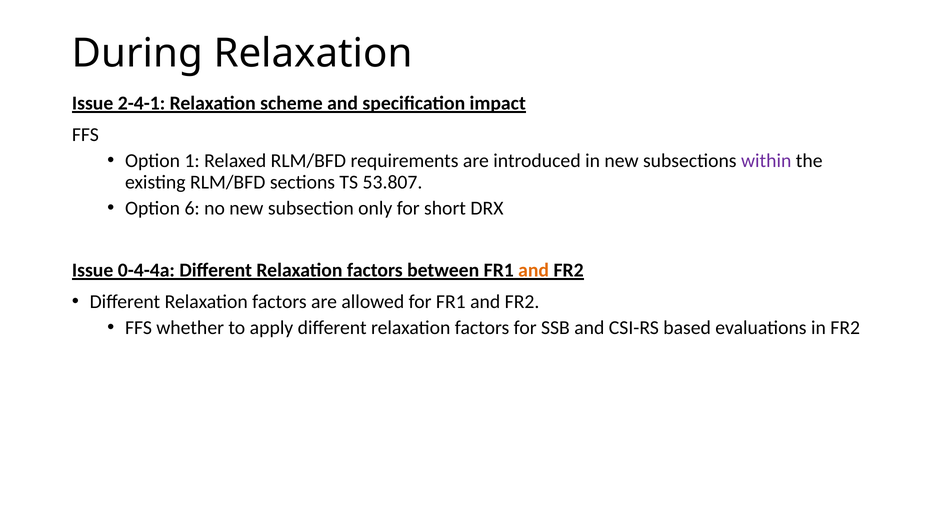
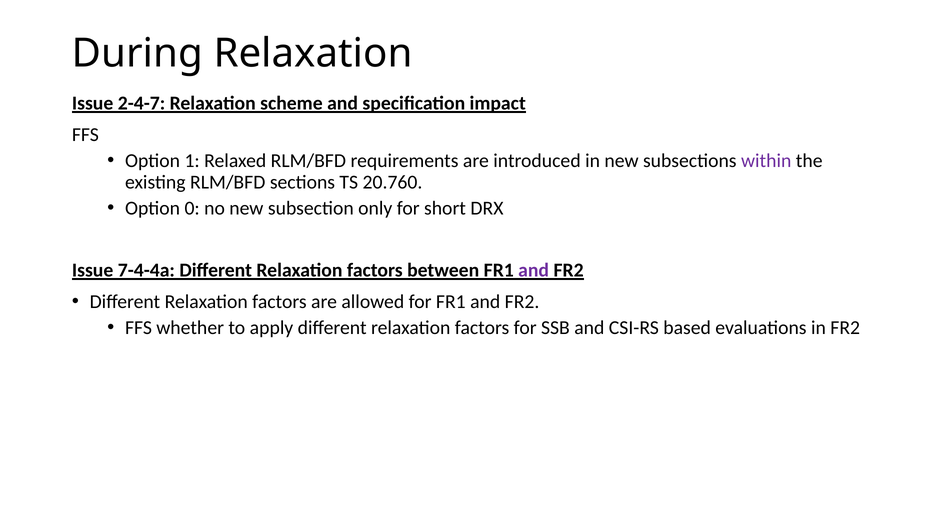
2-4-1: 2-4-1 -> 2-4-7 (142, 103)
53.807: 53.807 -> 20.760 (392, 182)
6: 6 -> 0 (192, 208)
0-4-4a: 0-4-4a -> 7-4-4a (146, 270)
and colour: orange -> purple (534, 270)
